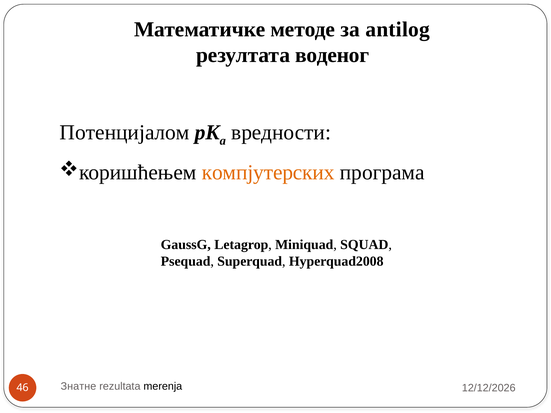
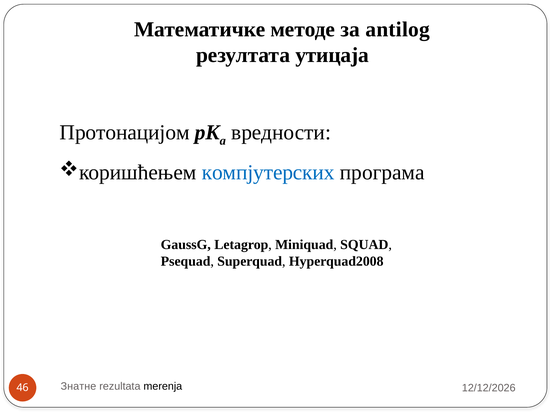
воденог: воденог -> утицаја (332, 55)
Потенцијалом: Потенцијалом -> Протонацијом (125, 133)
компјутерских colour: orange -> blue (268, 173)
